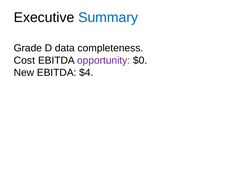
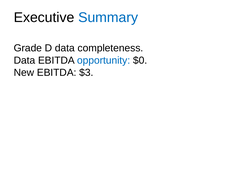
Cost: Cost -> Data (24, 60)
opportunity colour: purple -> blue (104, 60)
$4: $4 -> $3 (86, 72)
